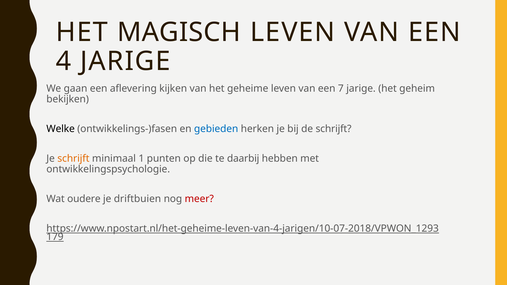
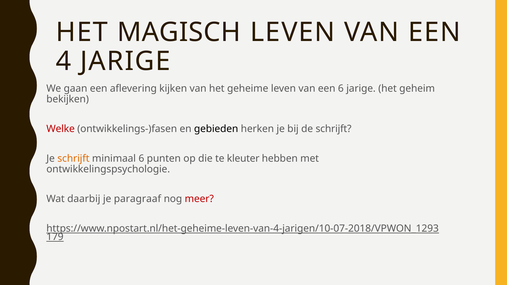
een 7: 7 -> 6 (341, 89)
Welke colour: black -> red (61, 129)
gebieden colour: blue -> black (216, 129)
minimaal 1: 1 -> 6 (141, 159)
daarbij: daarbij -> kleuter (243, 159)
oudere: oudere -> daarbij (84, 199)
driftbuien: driftbuien -> paragraaf (137, 199)
